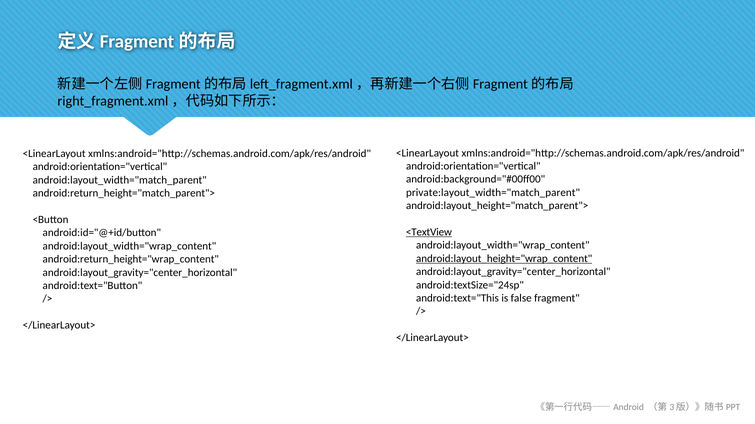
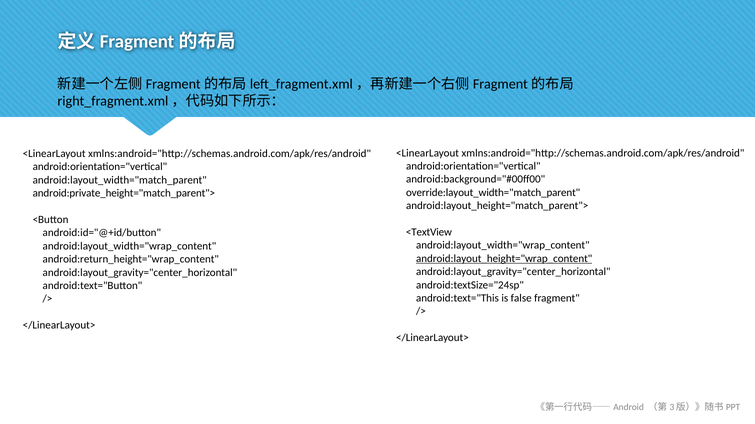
private:layout_width="match_parent: private:layout_width="match_parent -> override:layout_width="match_parent (493, 193)
android:return_height="match_parent">: android:return_height="match_parent"> -> android:private_height="match_parent"> (124, 194)
<TextView underline: present -> none (429, 233)
